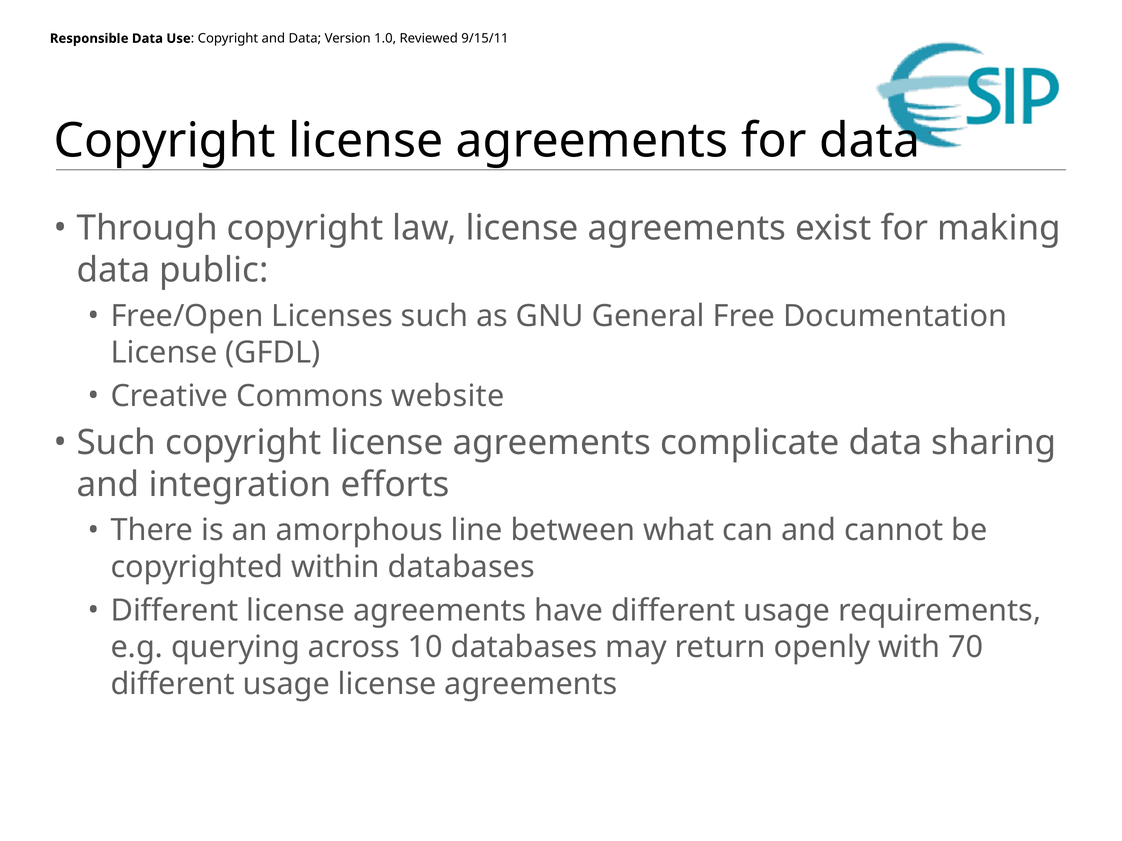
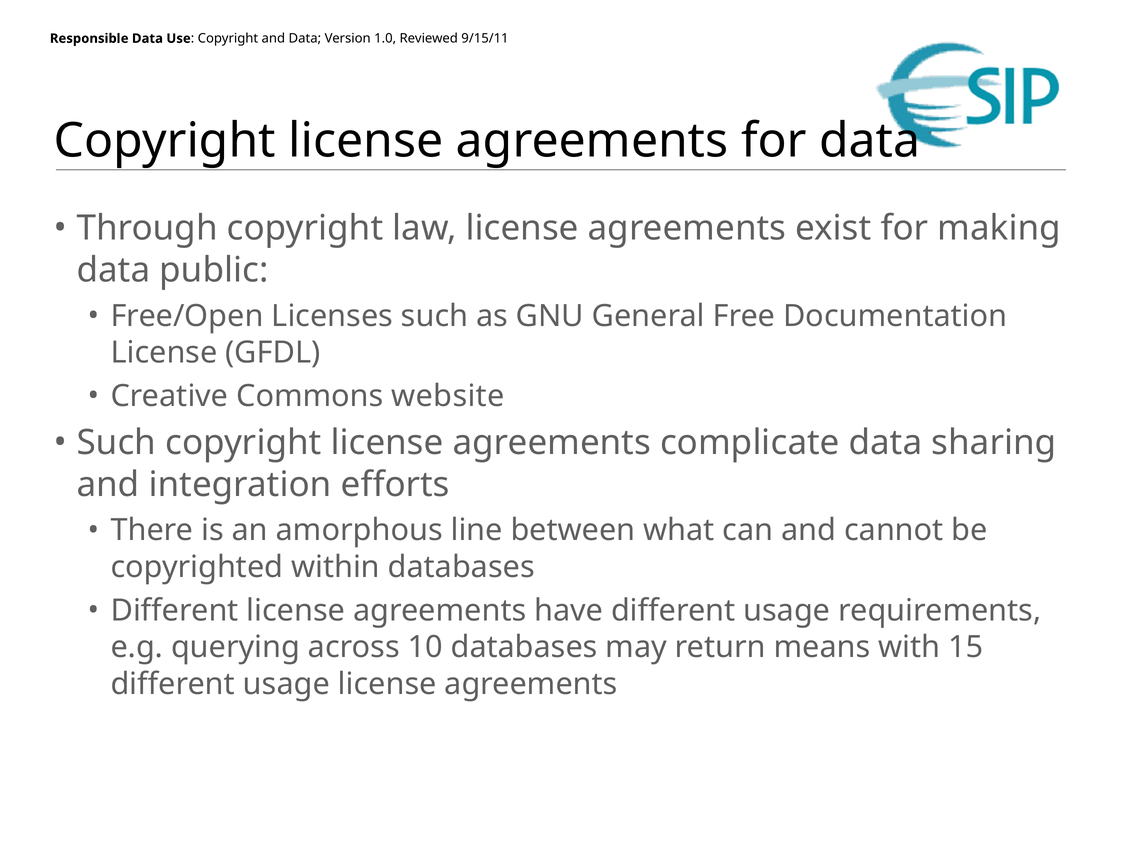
openly: openly -> means (822, 648)
70: 70 -> 15 (966, 648)
